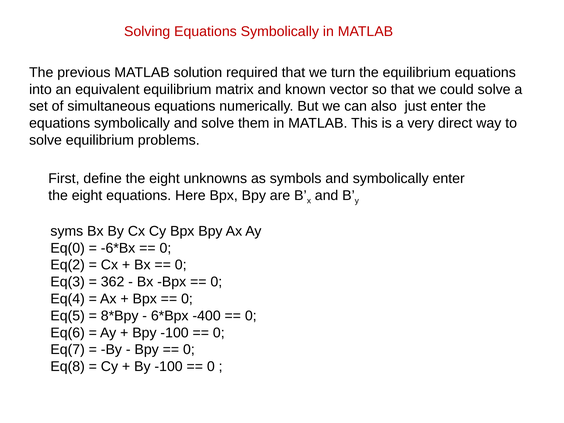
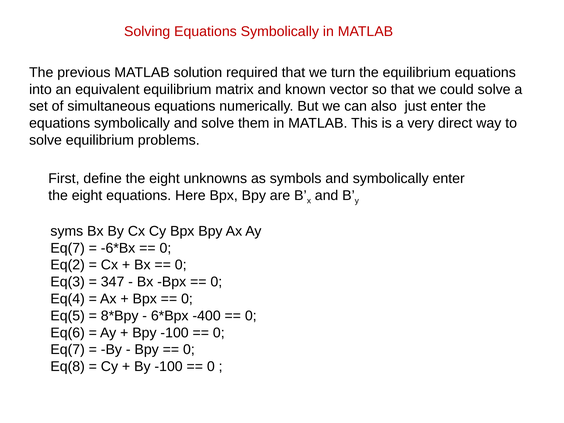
Eq(0: Eq(0 -> Eq(7 (68, 248)
362: 362 -> 347 (113, 282)
